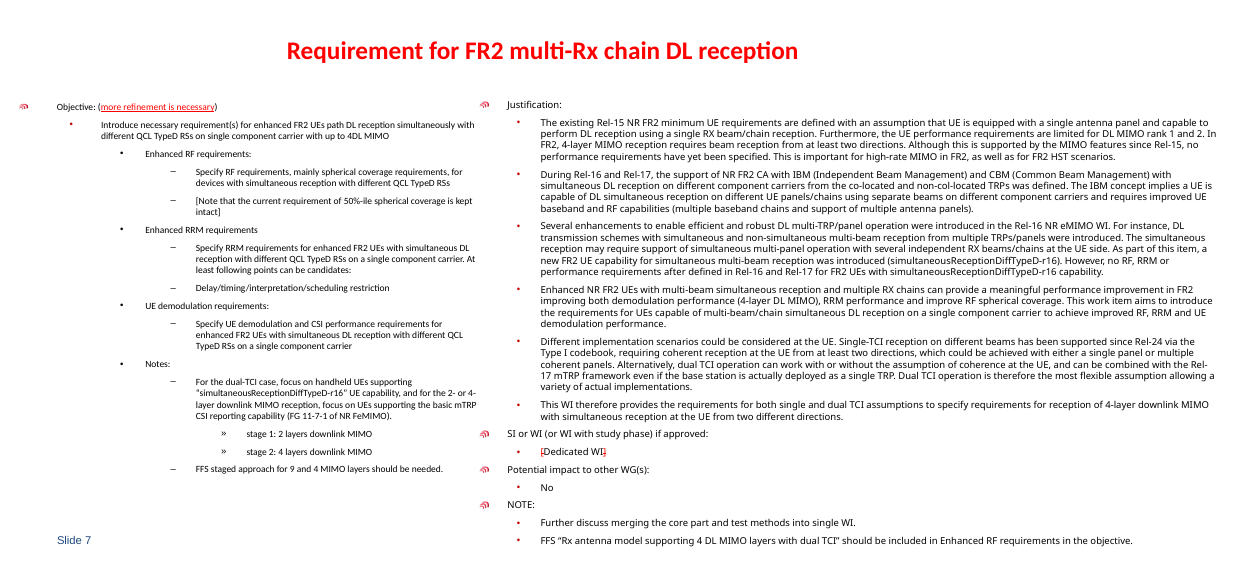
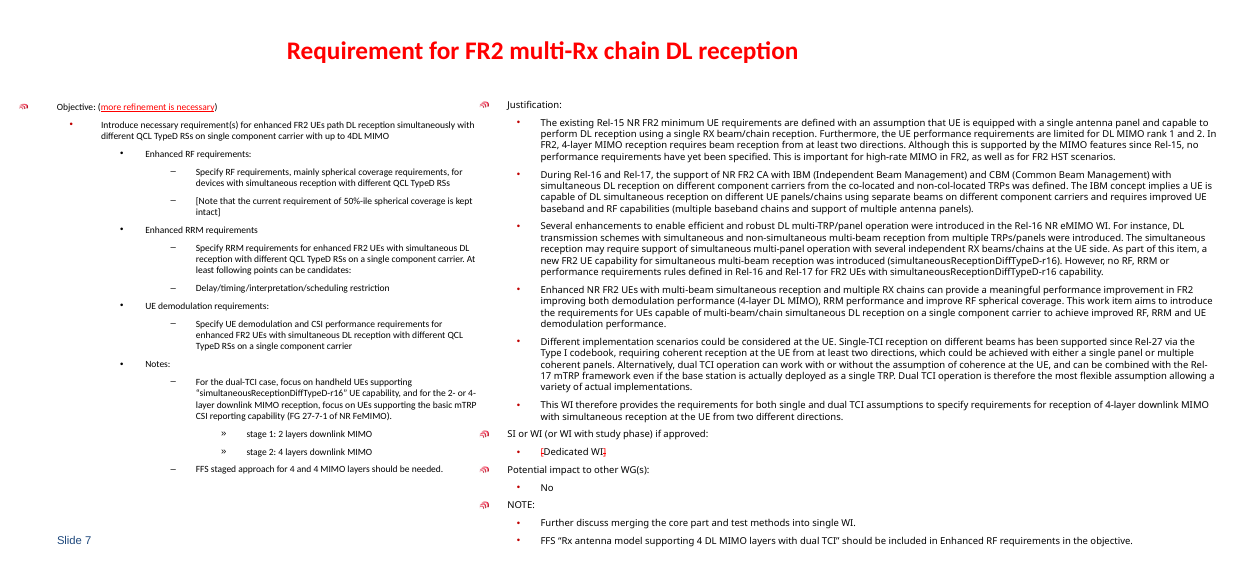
after: after -> rules (675, 272)
Rel-24: Rel-24 -> Rel-27 (1149, 342)
11-7-1: 11-7-1 -> 27-7-1 (315, 417)
for 9: 9 -> 4 (292, 470)
